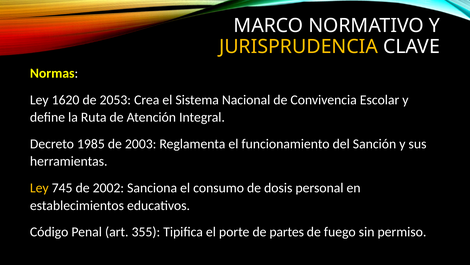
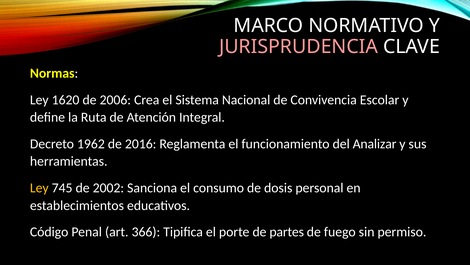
JURISPRUDENCIA colour: yellow -> pink (298, 47)
2053: 2053 -> 2006 (115, 100)
1985: 1985 -> 1962 (91, 144)
2003: 2003 -> 2016 (141, 144)
Sanción: Sanción -> Analizar (375, 144)
355: 355 -> 366 (146, 231)
